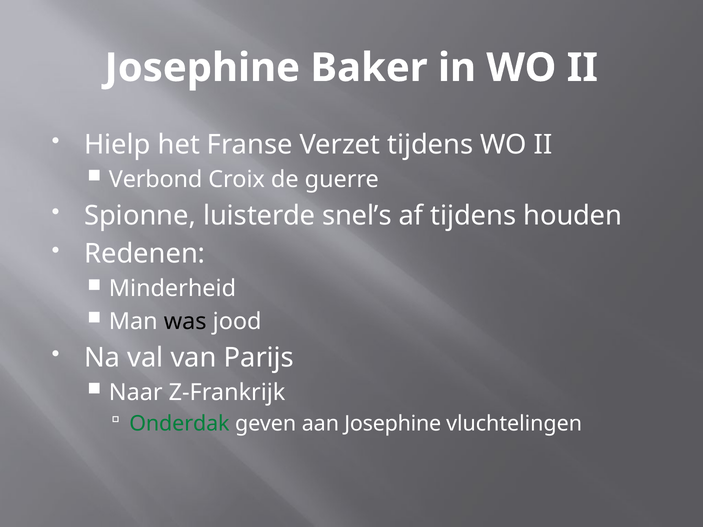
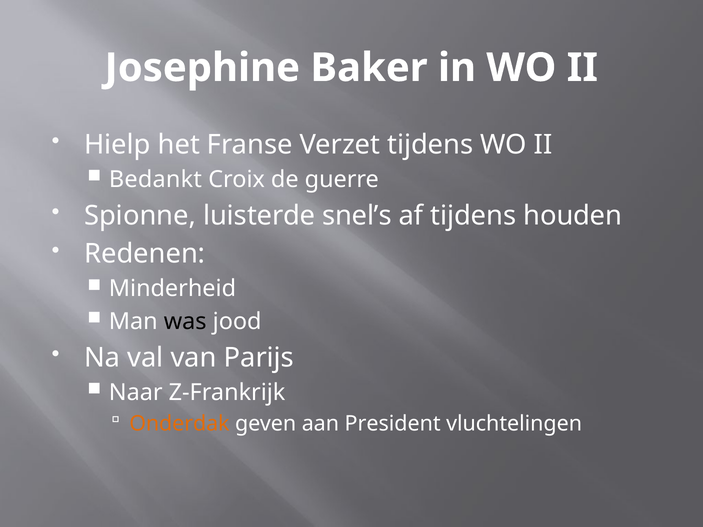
Verbond: Verbond -> Bedankt (155, 180)
Onderdak colour: green -> orange (179, 424)
aan Josephine: Josephine -> President (393, 424)
